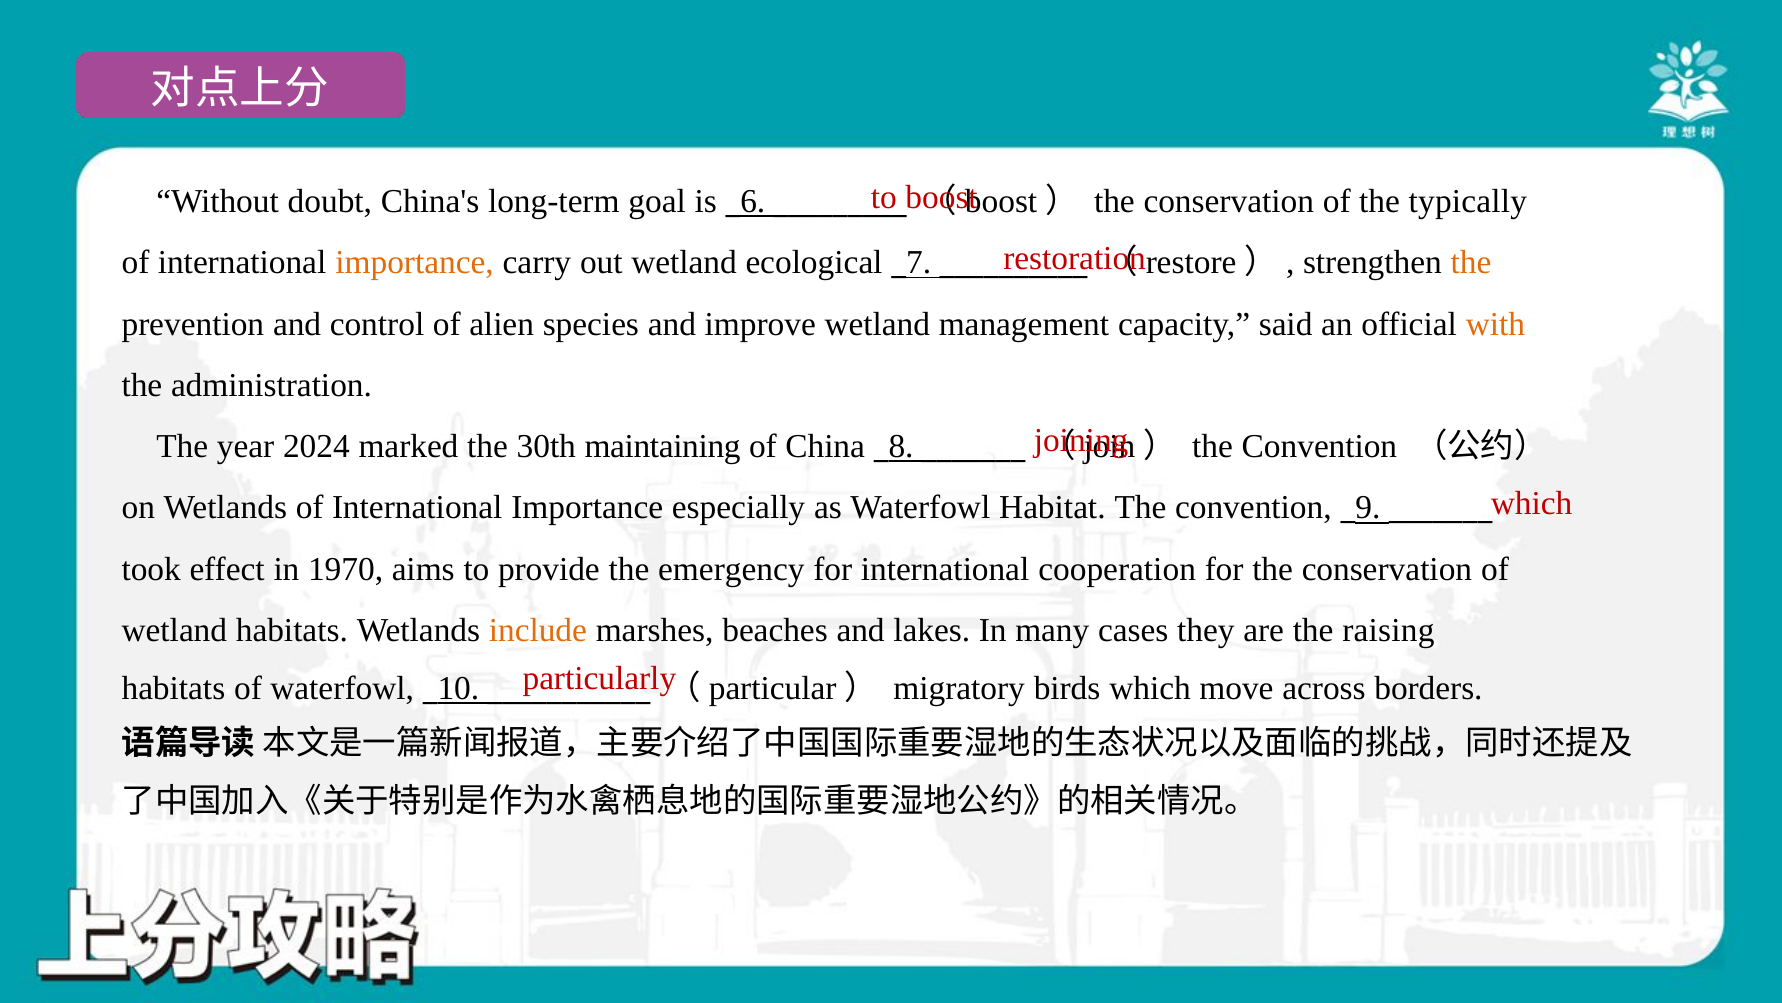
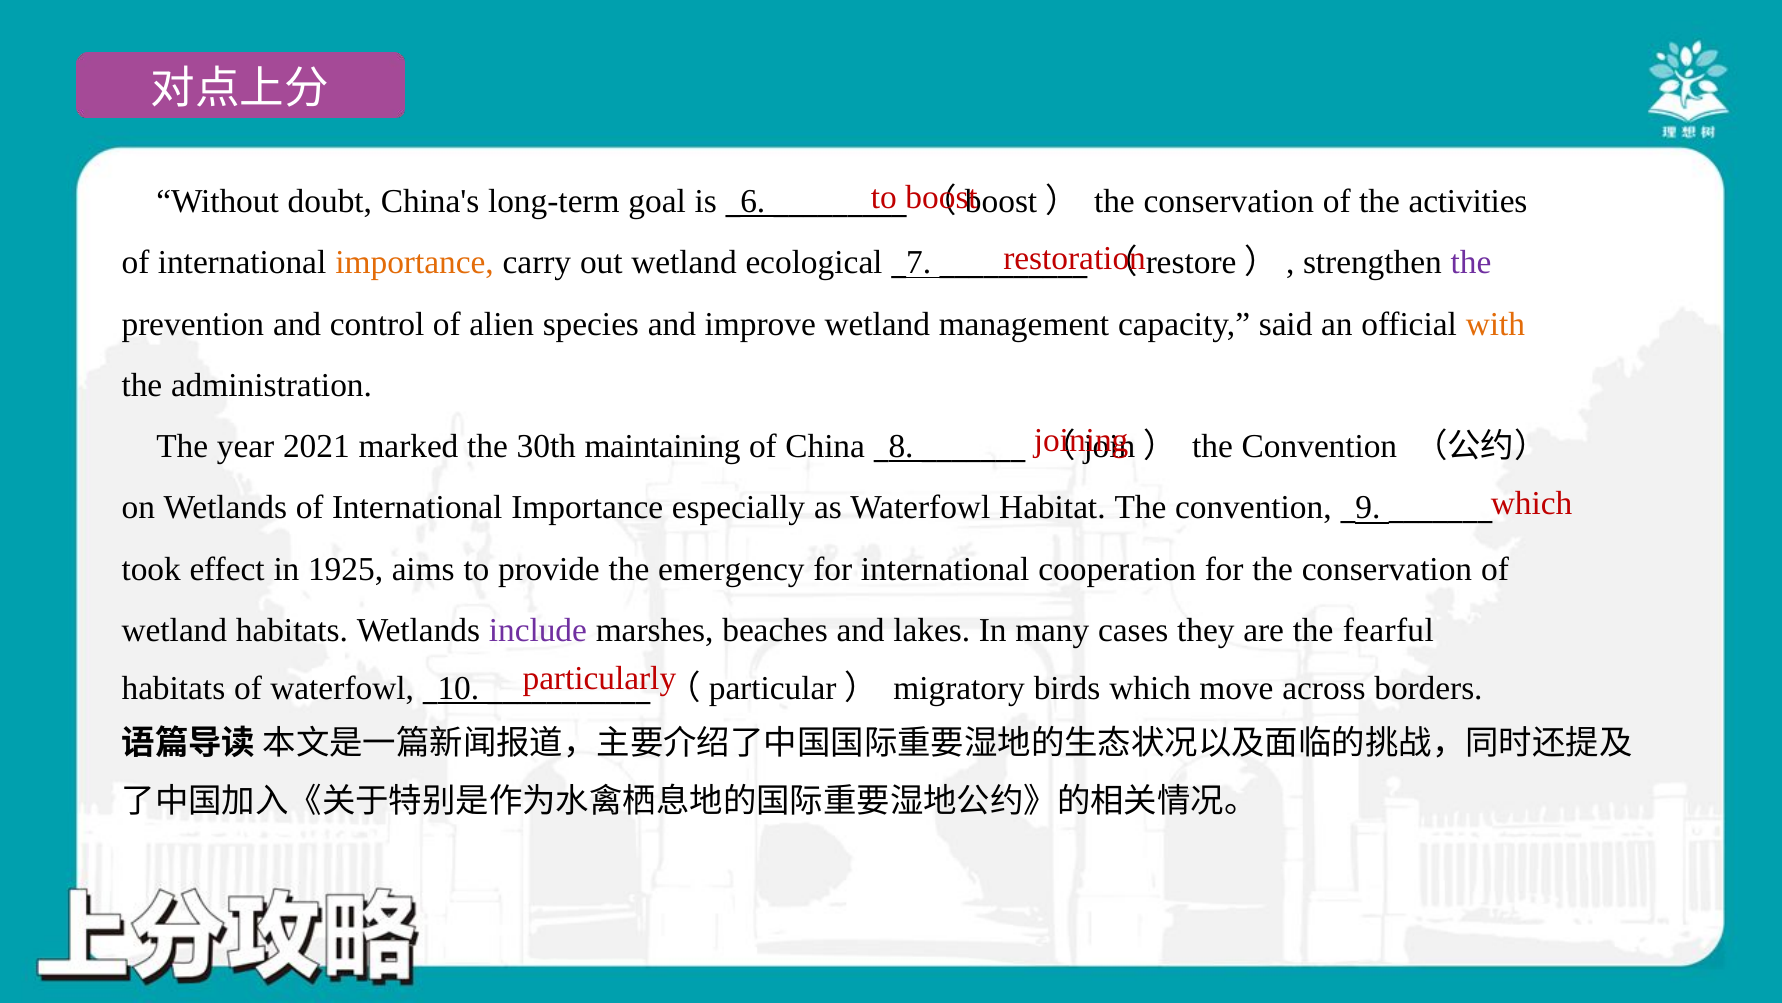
typically: typically -> activities (1468, 201)
the colour: orange -> purple (1471, 263)
2024: 2024 -> 2021 (316, 446)
1970: 1970 -> 1925 (346, 569)
include colour: orange -> purple (538, 630)
raising: raising -> fearful (1388, 630)
